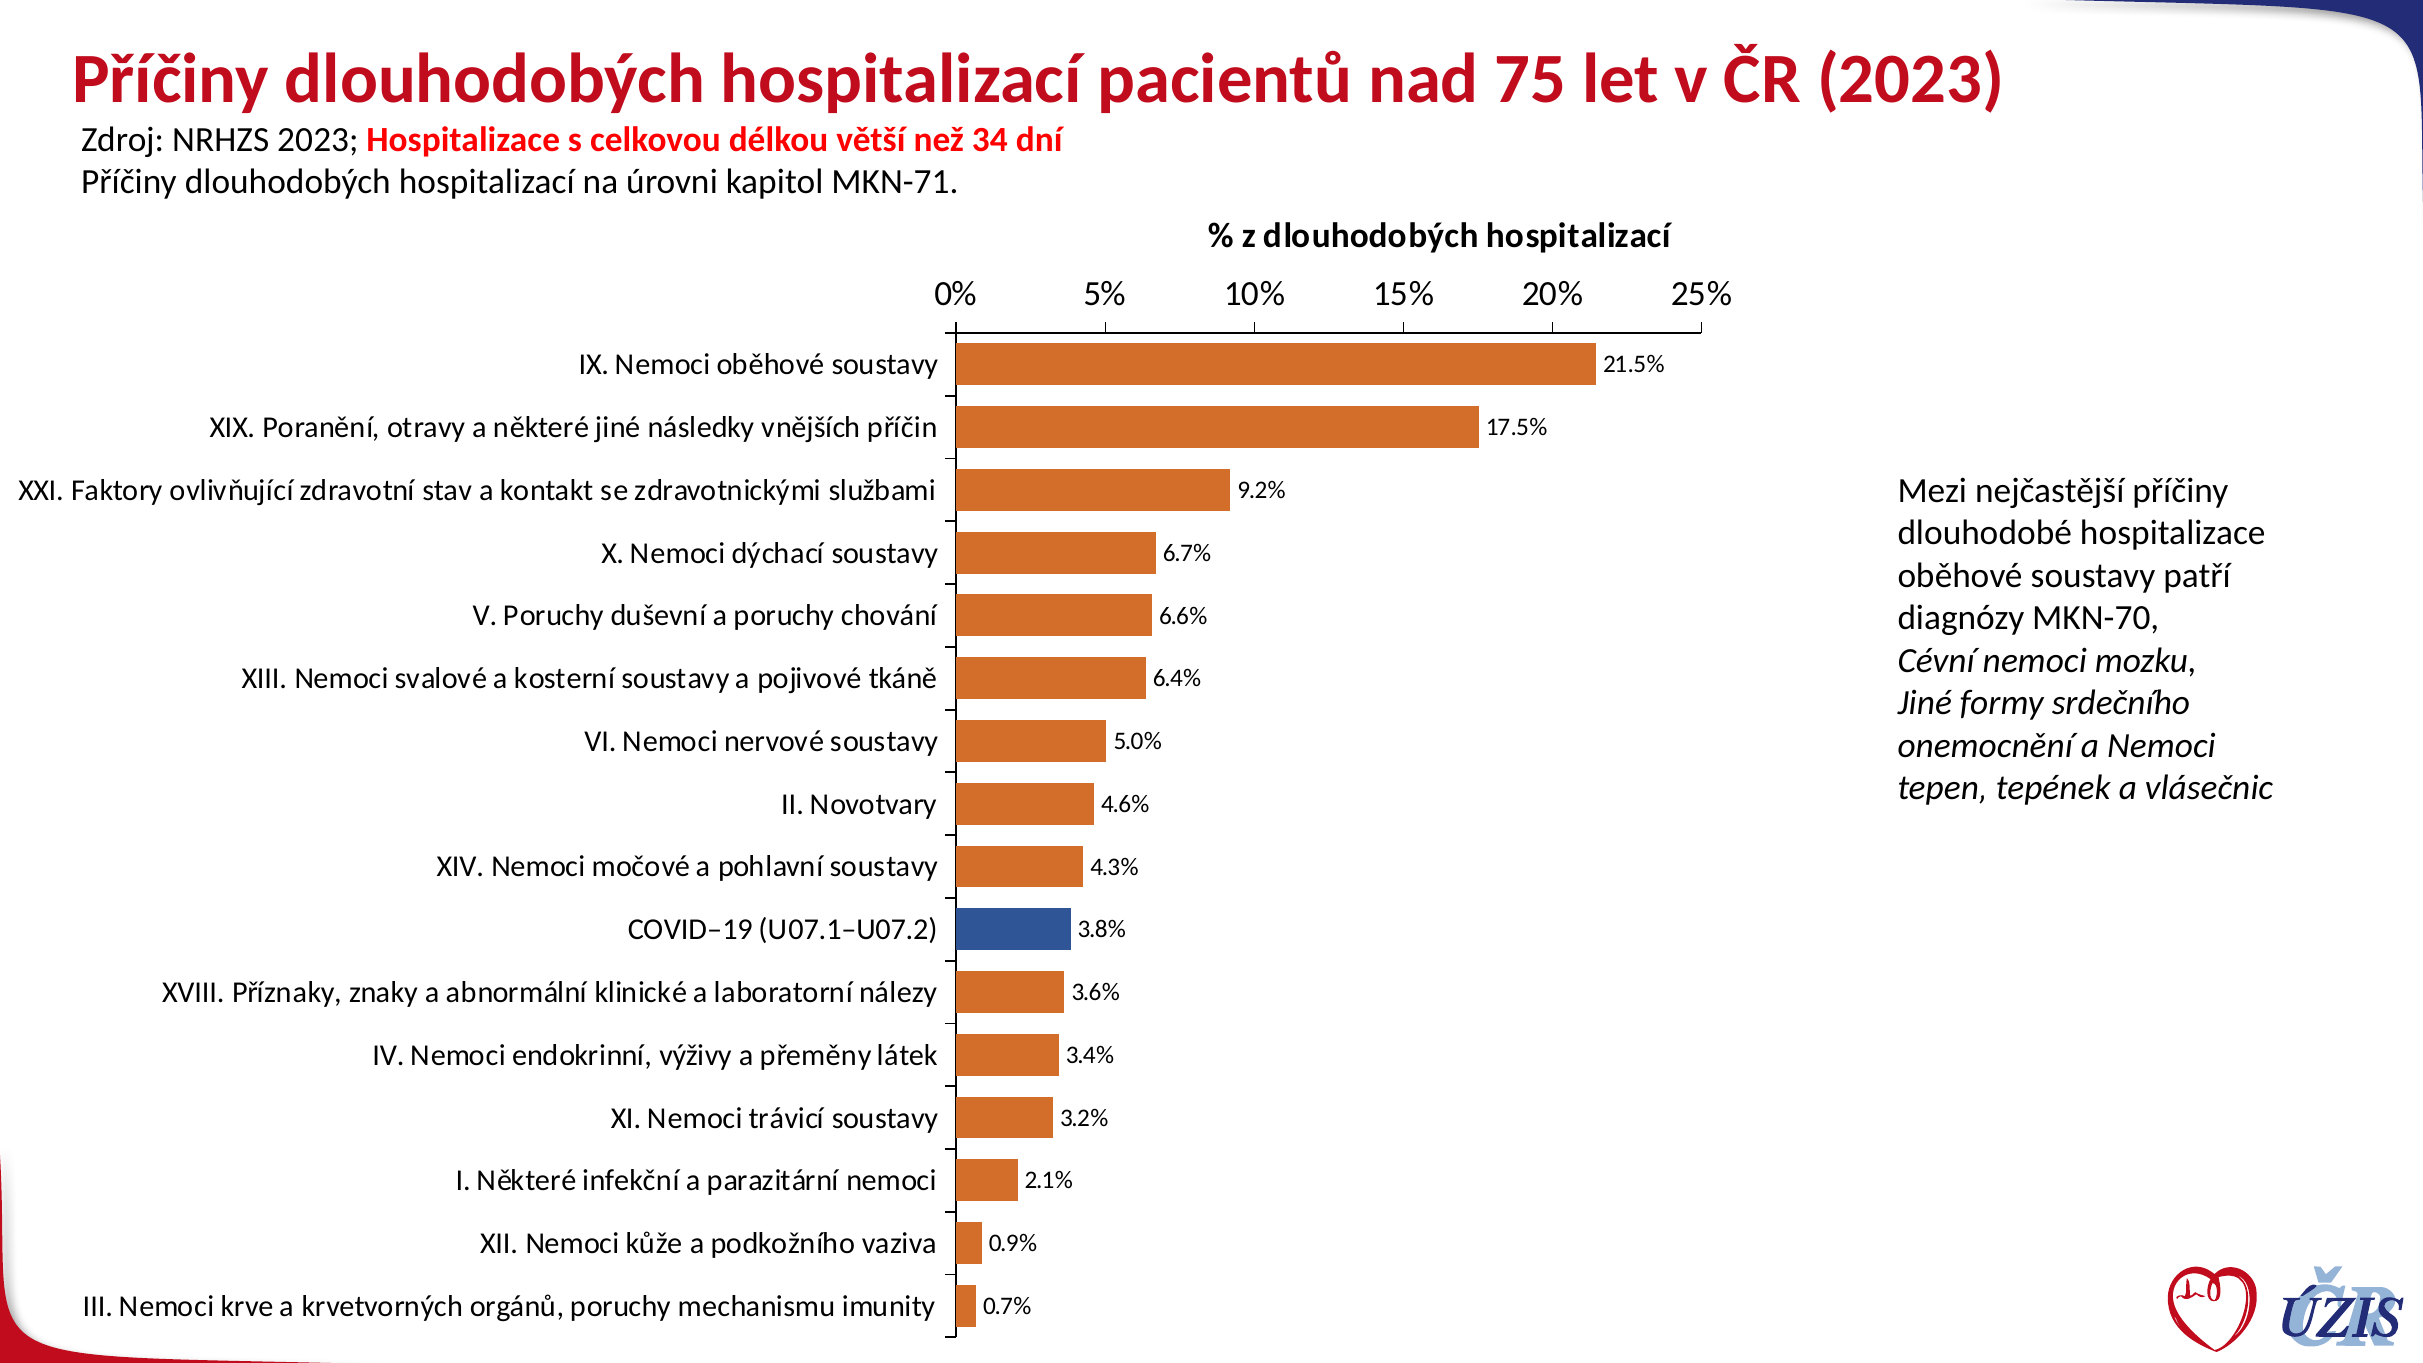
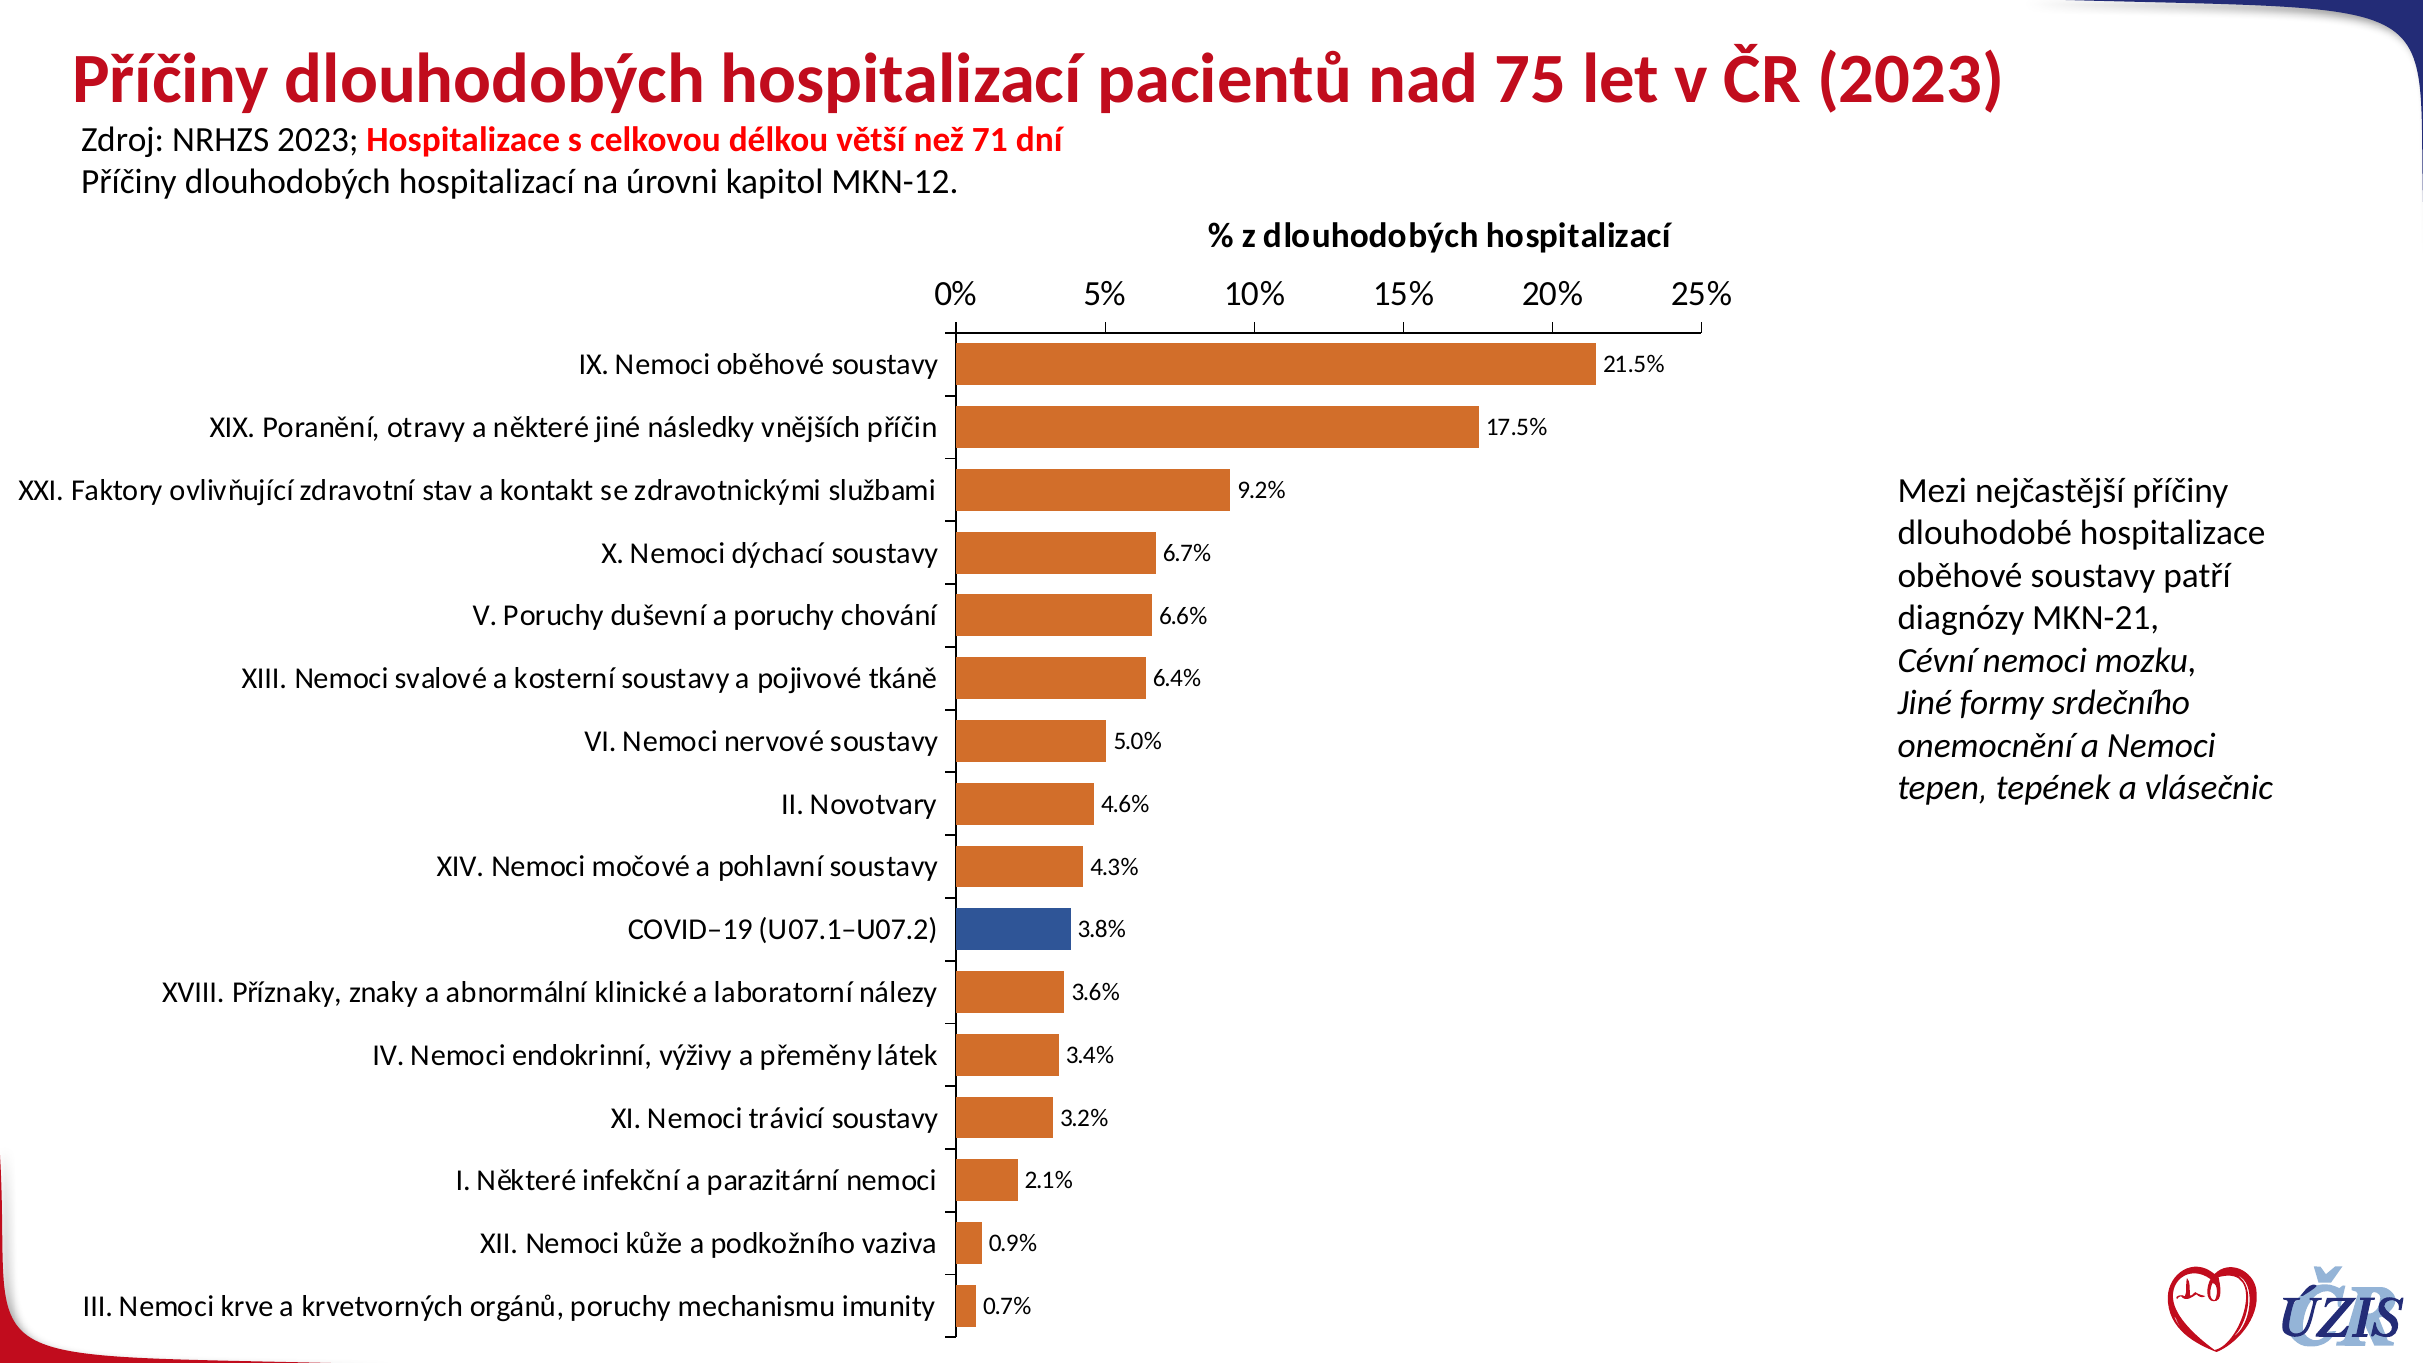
34: 34 -> 71 (990, 140)
MKN-71: MKN-71 -> MKN-12 (895, 182)
MKN-70: MKN-70 -> MKN-21 (2096, 618)
